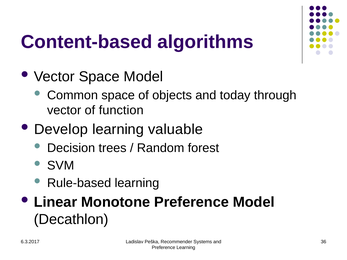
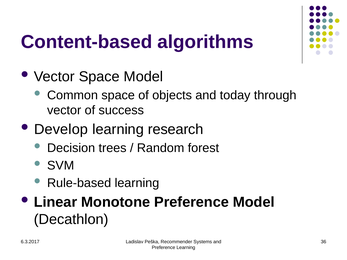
function: function -> success (121, 110)
valuable: valuable -> research (176, 129)
